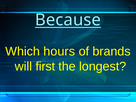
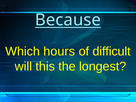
brands: brands -> difficult (112, 51)
first: first -> this (45, 66)
